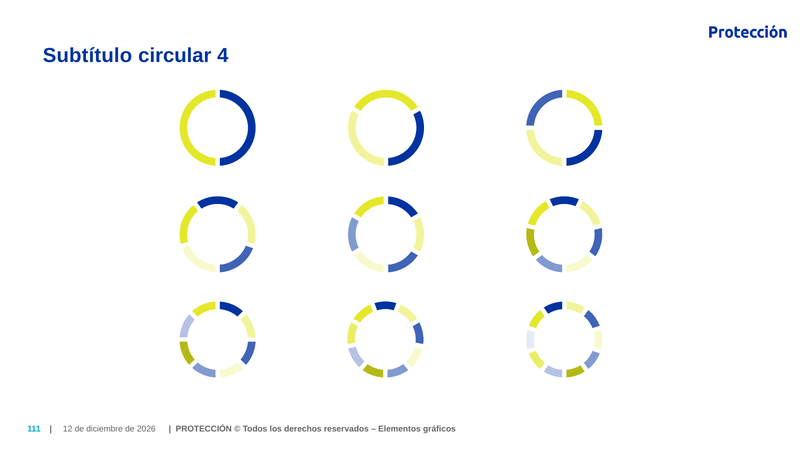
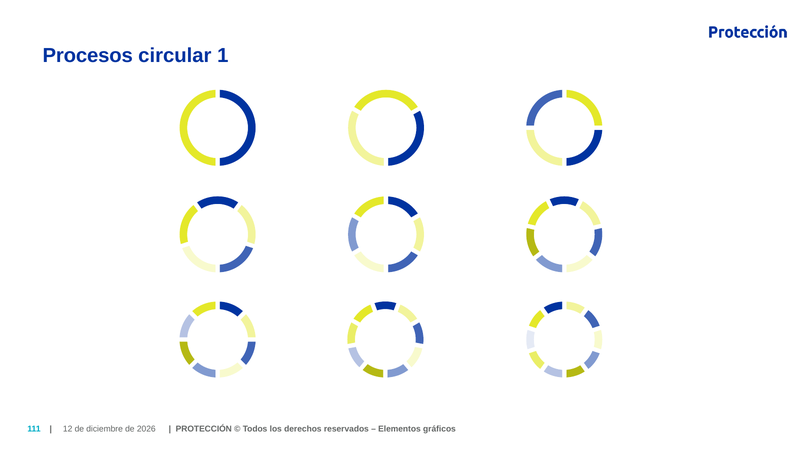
Subtítulo: Subtítulo -> Procesos (88, 56)
4: 4 -> 1 (223, 56)
